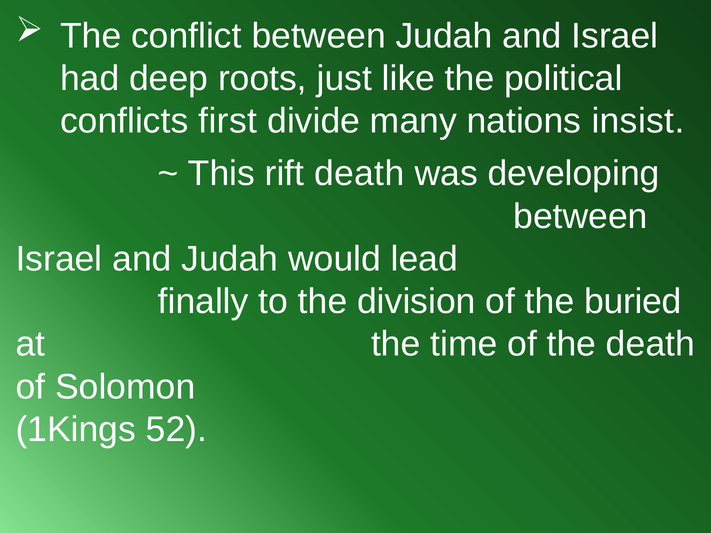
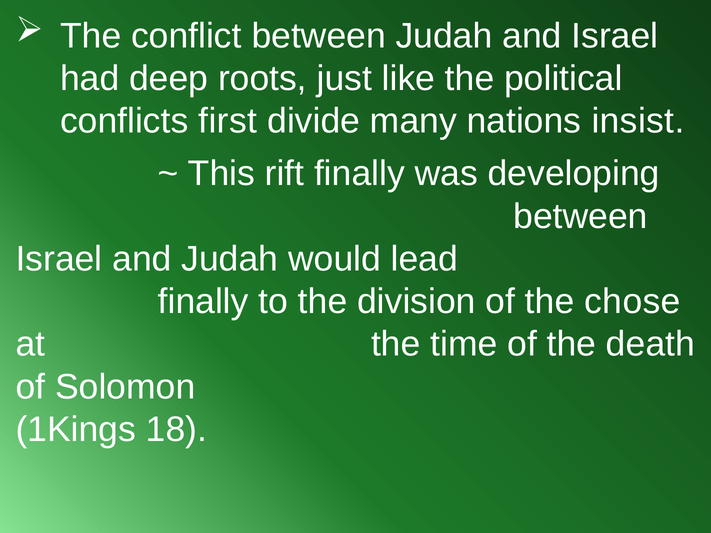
rift death: death -> finally (359, 174)
buried: buried -> chose (632, 302)
52: 52 -> 18 (176, 430)
